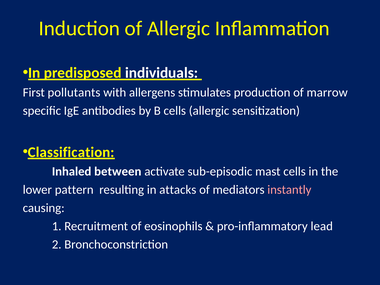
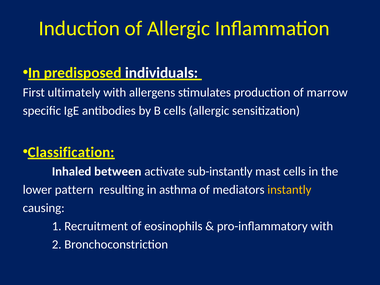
pollutants: pollutants -> ultimately (74, 92)
sub-episodic: sub-episodic -> sub-instantly (220, 172)
attacks: attacks -> asthma (178, 190)
instantly colour: pink -> yellow (289, 190)
pro-inflammatory lead: lead -> with (322, 226)
